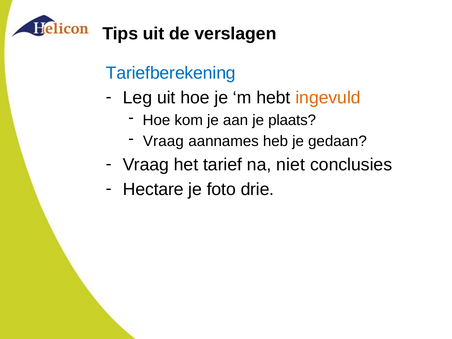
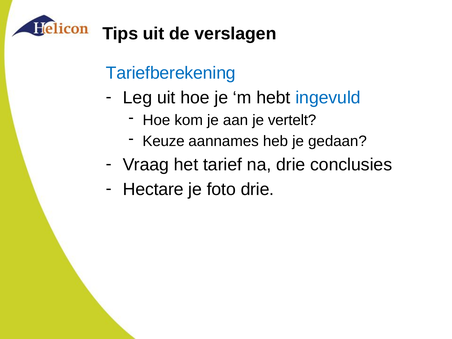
ingevuld colour: orange -> blue (328, 98)
plaats: plaats -> vertelt (292, 120)
Vraag: Vraag -> Keuze (164, 141)
na niet: niet -> drie (291, 165)
